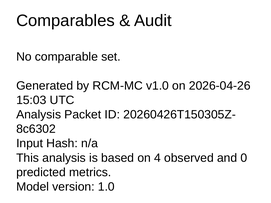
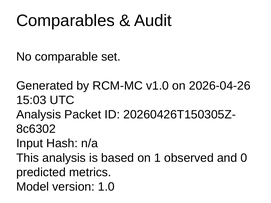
4: 4 -> 1 (158, 158)
